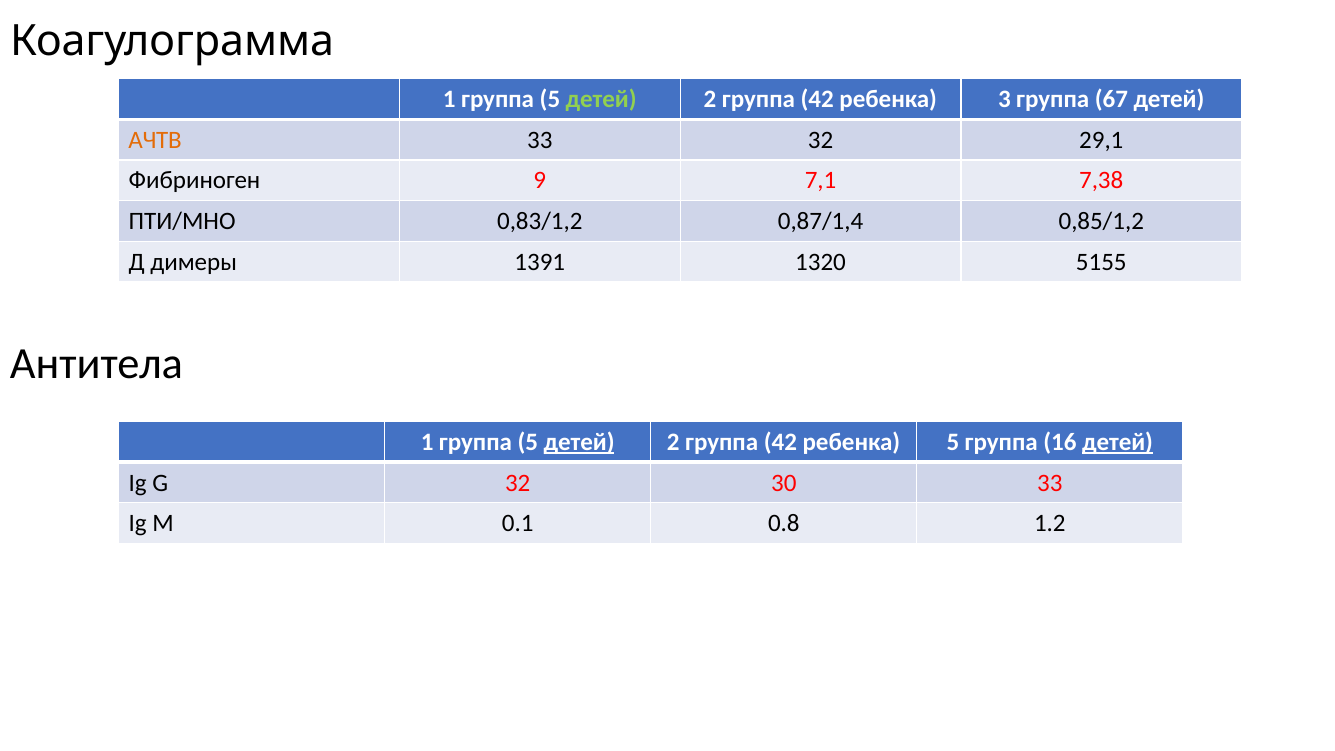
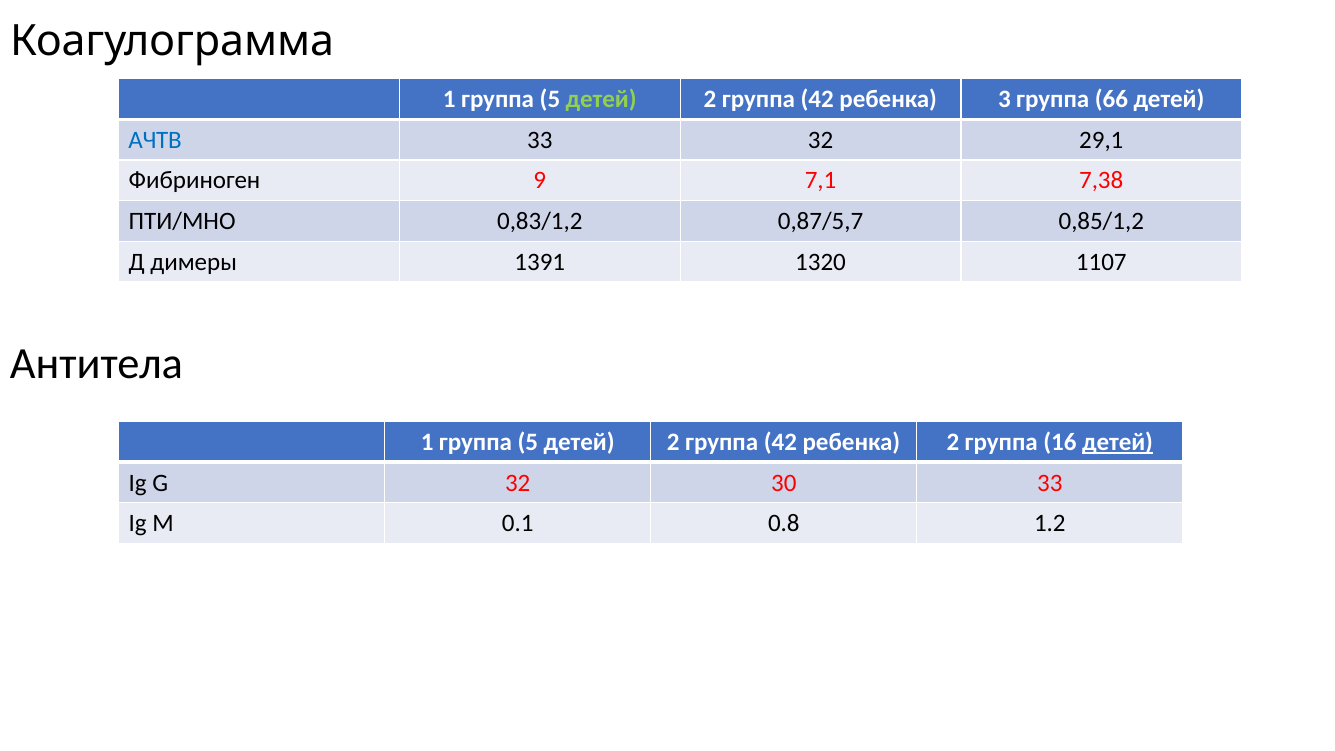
67: 67 -> 66 (1111, 99)
АЧТВ colour: orange -> blue (155, 140)
0,87/1,4: 0,87/1,4 -> 0,87/5,7 (821, 221)
5155: 5155 -> 1107 (1101, 262)
детей underline: present -> none (579, 442)
ребенка 5: 5 -> 2 (953, 442)
